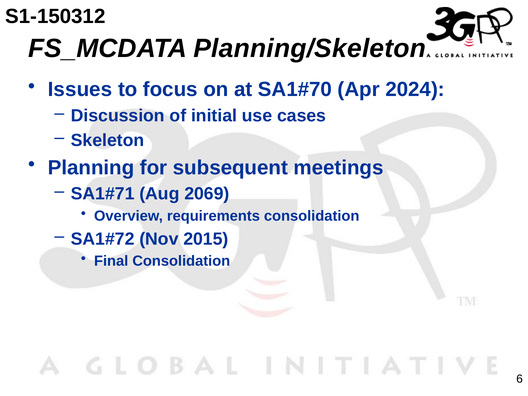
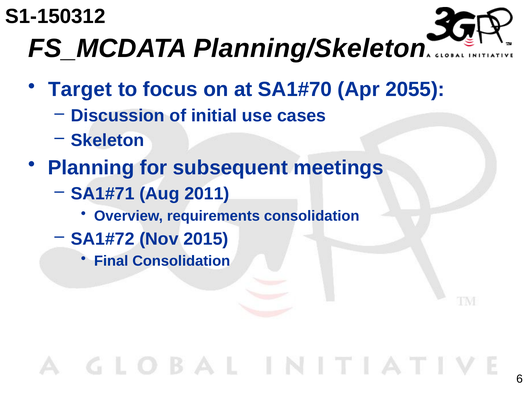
Issues: Issues -> Target (80, 90)
2024: 2024 -> 2055 (415, 90)
2069: 2069 -> 2011 (207, 194)
